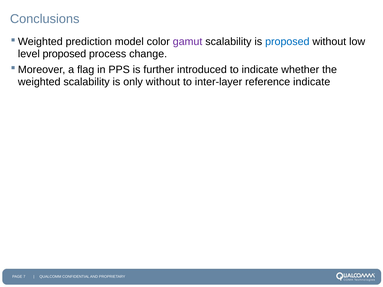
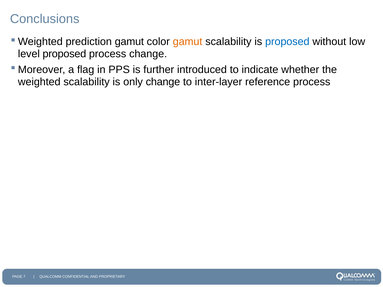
prediction model: model -> gamut (129, 42)
gamut colour: purple -> orange (188, 42)
only without: without -> change (163, 82)
reference indicate: indicate -> process (312, 82)
